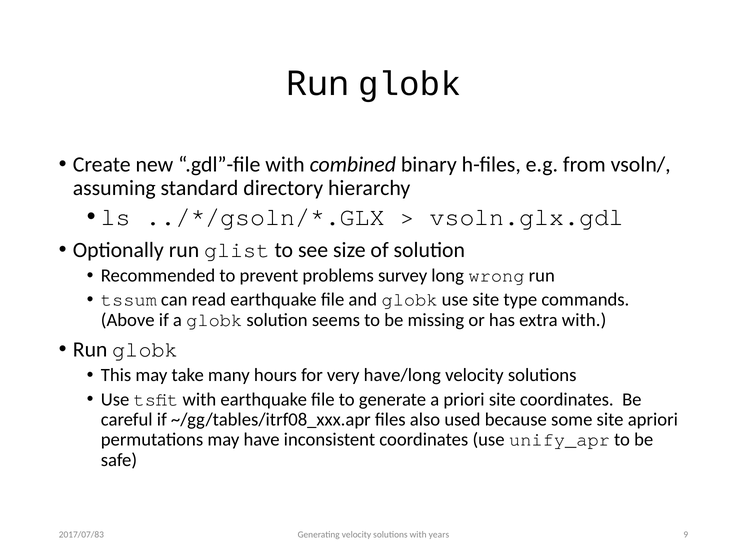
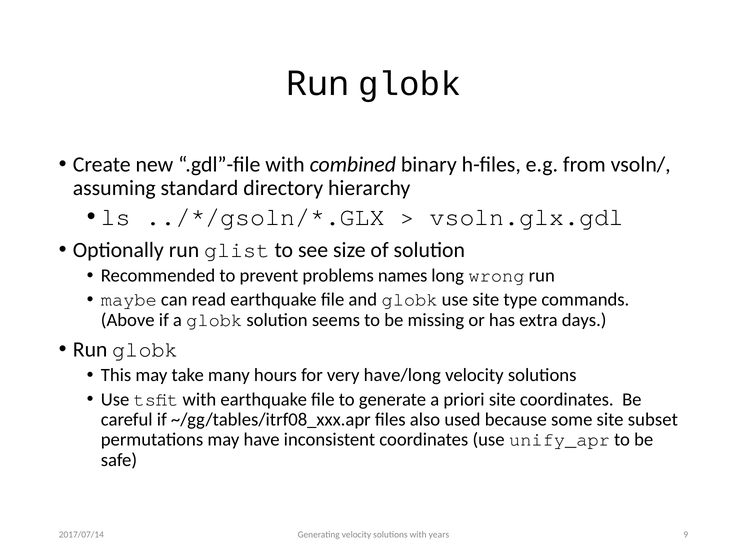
survey: survey -> names (403, 276)
tssum: tssum -> maybe (129, 300)
extra with: with -> days (584, 320)
apriori: apriori -> subset (653, 420)
2017/07/83: 2017/07/83 -> 2017/07/14 (81, 535)
